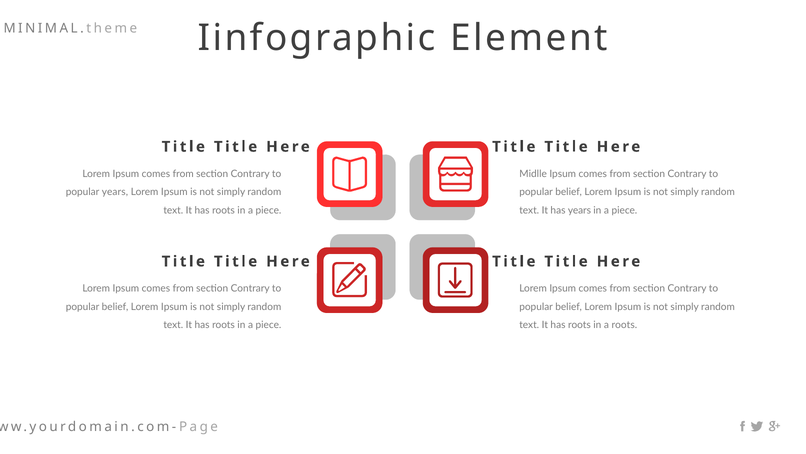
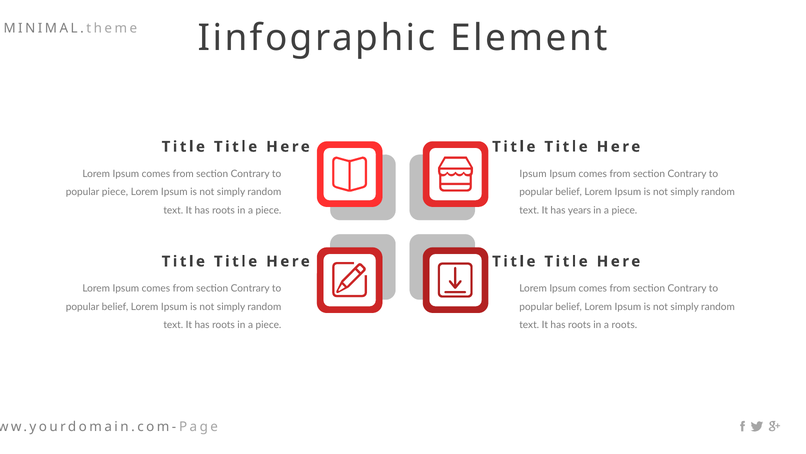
Midlle: Midlle -> Ipsum (533, 174)
popular years: years -> piece (115, 192)
